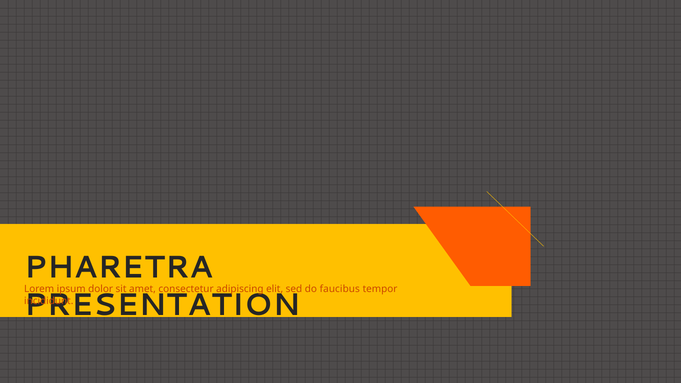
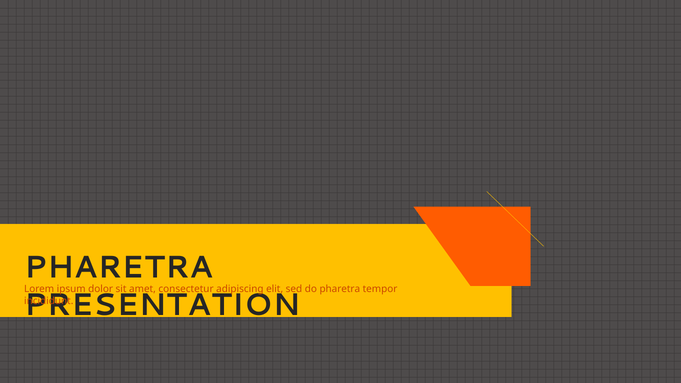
do faucibus: faucibus -> pharetra (340, 289)
